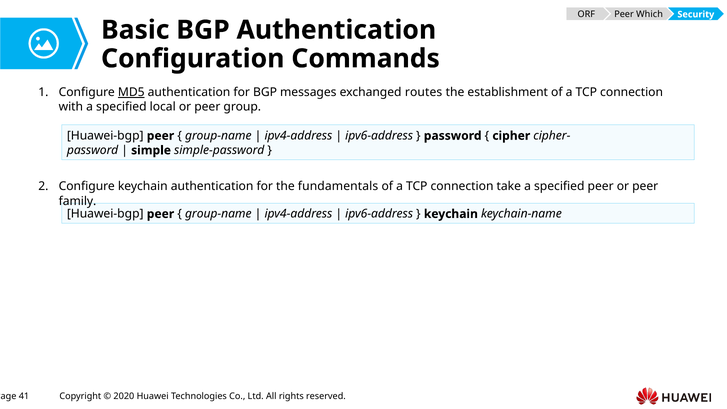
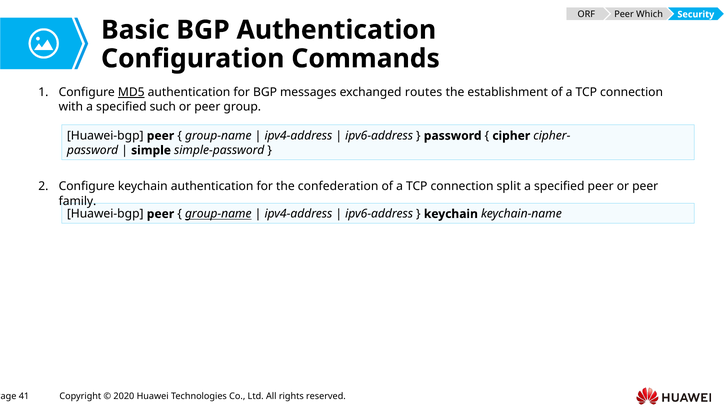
local: local -> such (163, 107)
fundamentals: fundamentals -> confederation (338, 186)
take: take -> split (509, 186)
group-name underline: none -> present (218, 214)
